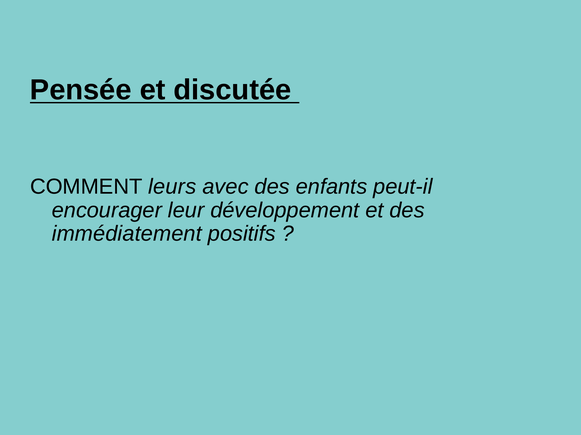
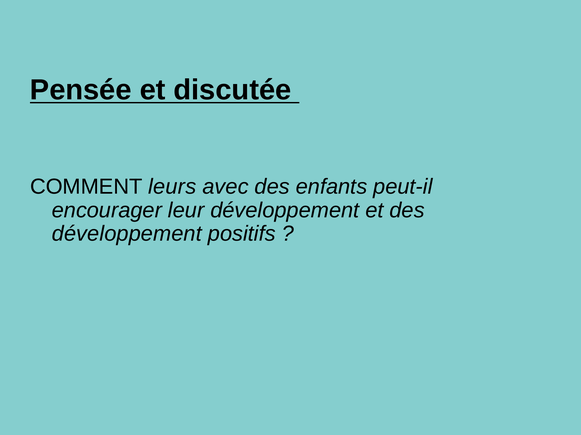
immédiatement: immédiatement -> développement (127, 234)
